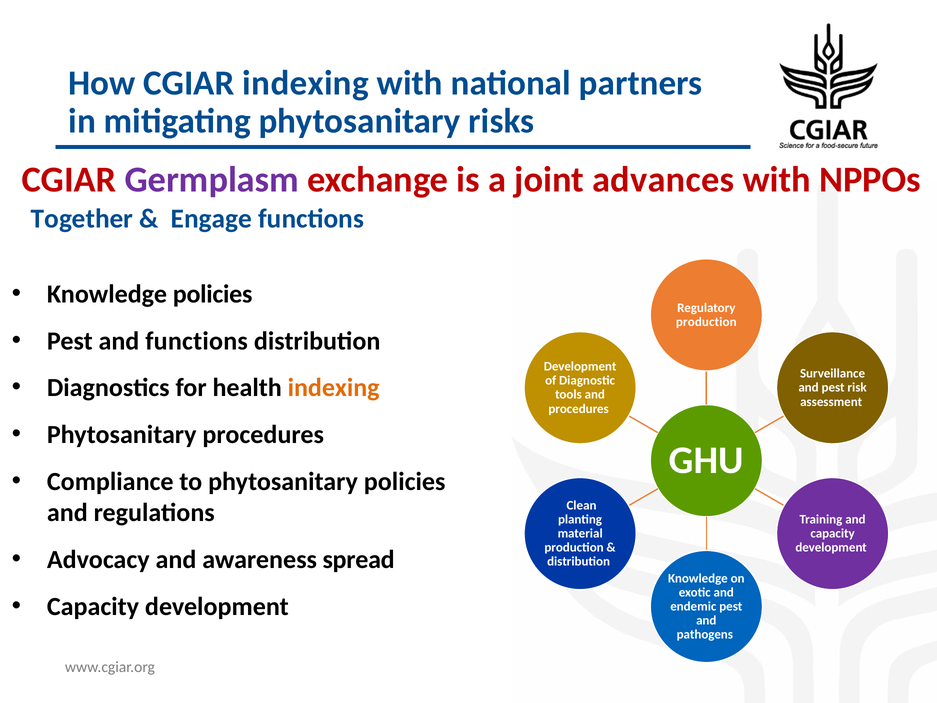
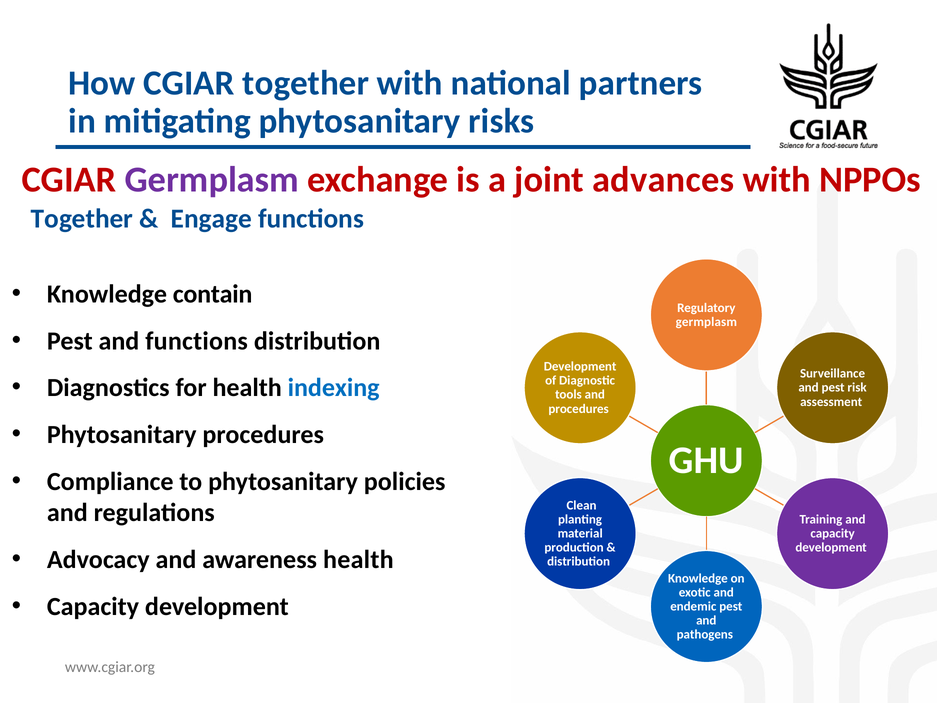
CGIAR indexing: indexing -> together (306, 83)
Knowledge policies: policies -> contain (213, 294)
production: production -> germplasm (706, 322)
indexing colour: orange -> blue (334, 388)
awareness spread: spread -> health (358, 559)
